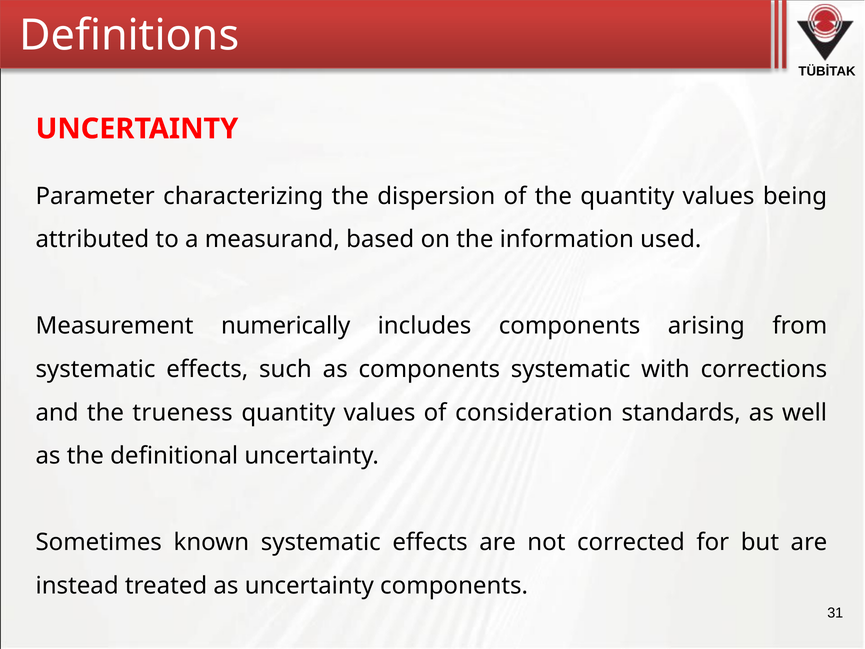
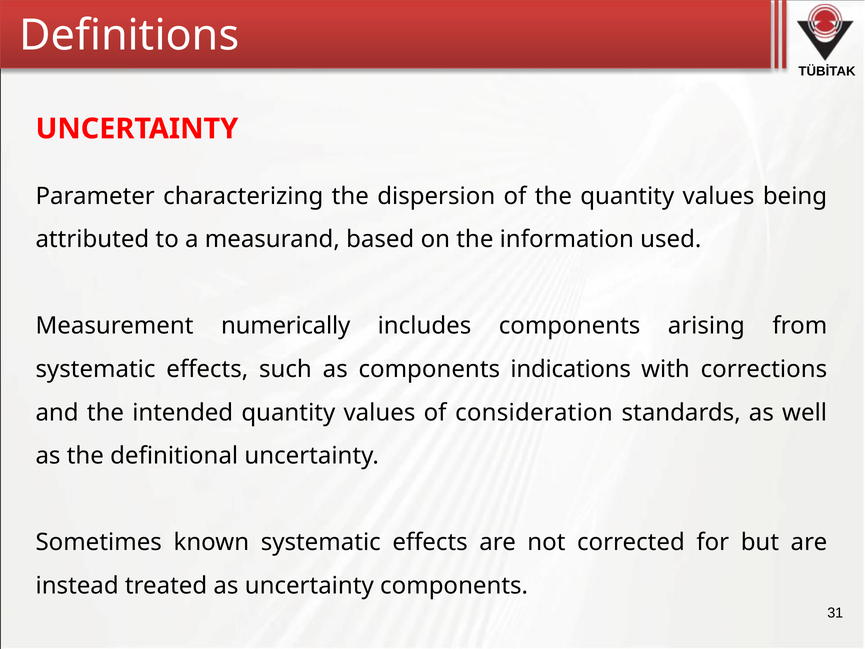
components systematic: systematic -> indications (571, 369)
trueness: trueness -> intended (183, 412)
